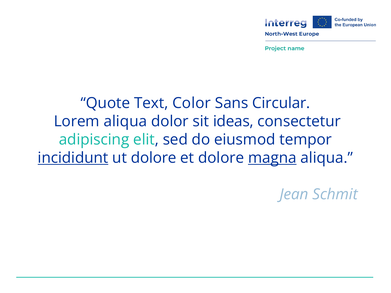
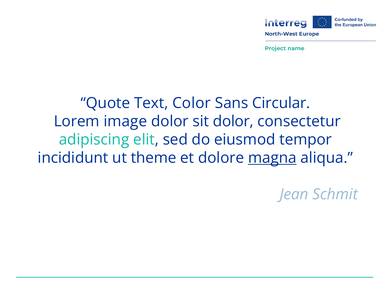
Lorem aliqua: aliqua -> image (125, 121)
sit ideas: ideas -> dolor (233, 121)
incididunt underline: present -> none (73, 158)
ut dolore: dolore -> theme (154, 158)
